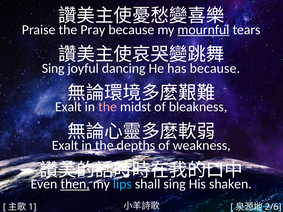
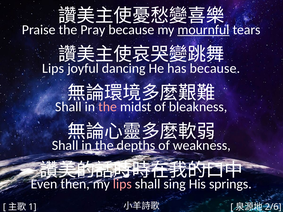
Sing: Sing -> Lips (53, 68)
Exalt: Exalt -> Shall (68, 107)
Exalt: Exalt -> Shall (65, 146)
then underline: present -> none (75, 184)
lips colour: light blue -> pink (122, 184)
shaken: shaken -> springs (230, 184)
